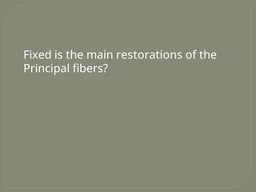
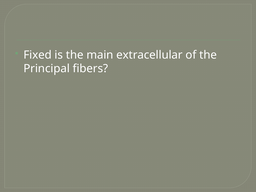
restorations: restorations -> extracellular (150, 55)
